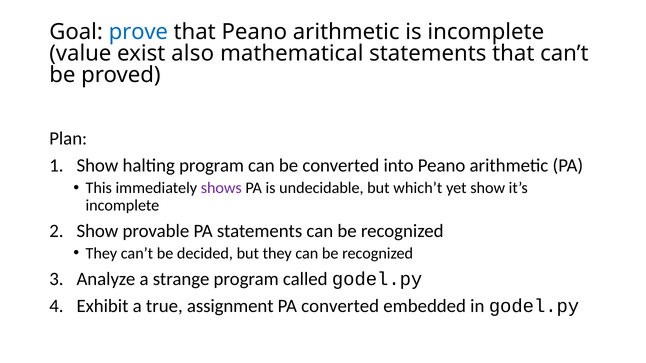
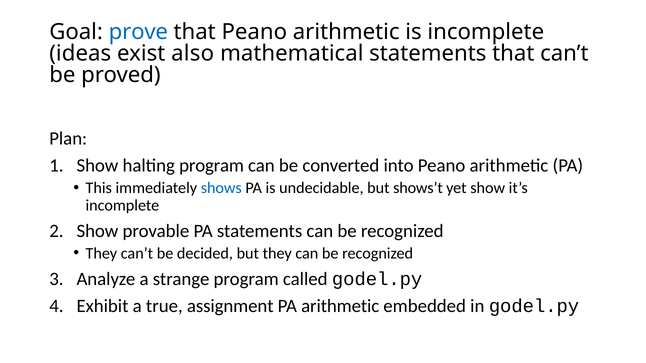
value: value -> ideas (80, 54)
shows colour: purple -> blue (221, 188)
which’t: which’t -> shows’t (418, 188)
PA converted: converted -> arithmetic (340, 306)
